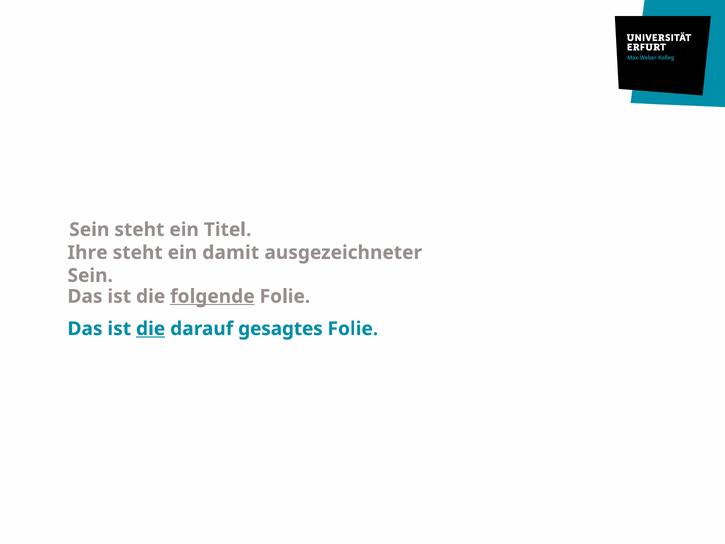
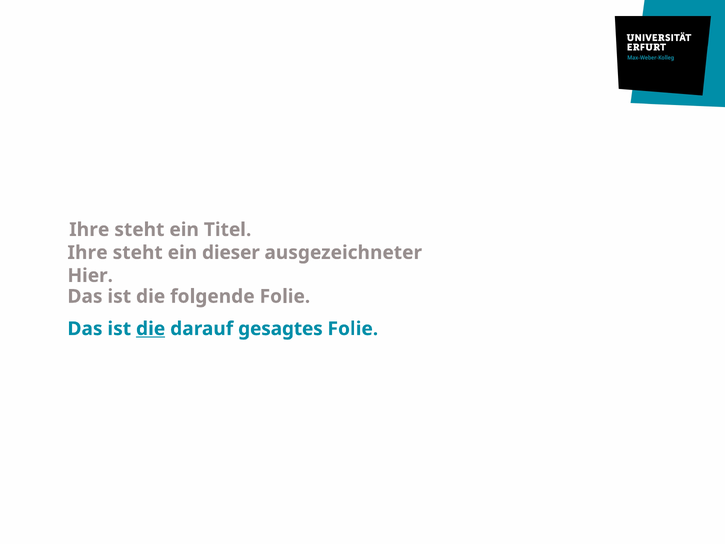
Sein: Sein -> Ihre (89, 230)
damit: damit -> dieser (231, 252)
Sein: Sein -> Hier (90, 275)
folgende underline: present -> none (212, 296)
